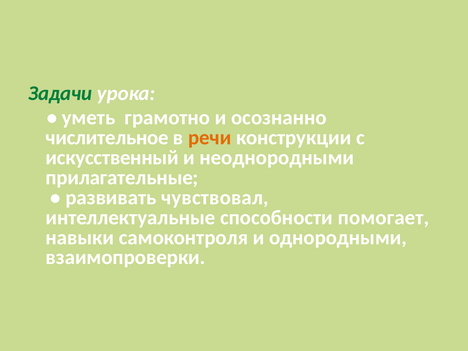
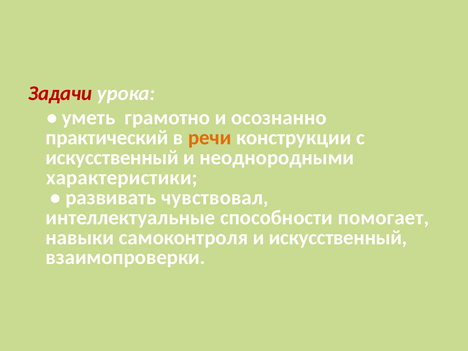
Задачи colour: green -> red (60, 93)
числительное: числительное -> практический (107, 138)
прилагательные: прилагательные -> характеристики (122, 177)
и однородными: однородными -> искусственный (338, 237)
